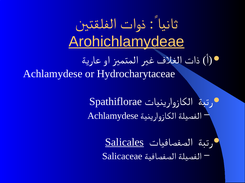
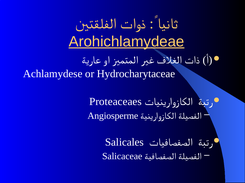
Spathiflorae: Spathiflorae -> Proteaceaes (116, 102)
Achlamydese: Achlamydese -> Angiosperme (113, 116)
Salicales underline: present -> none (124, 143)
